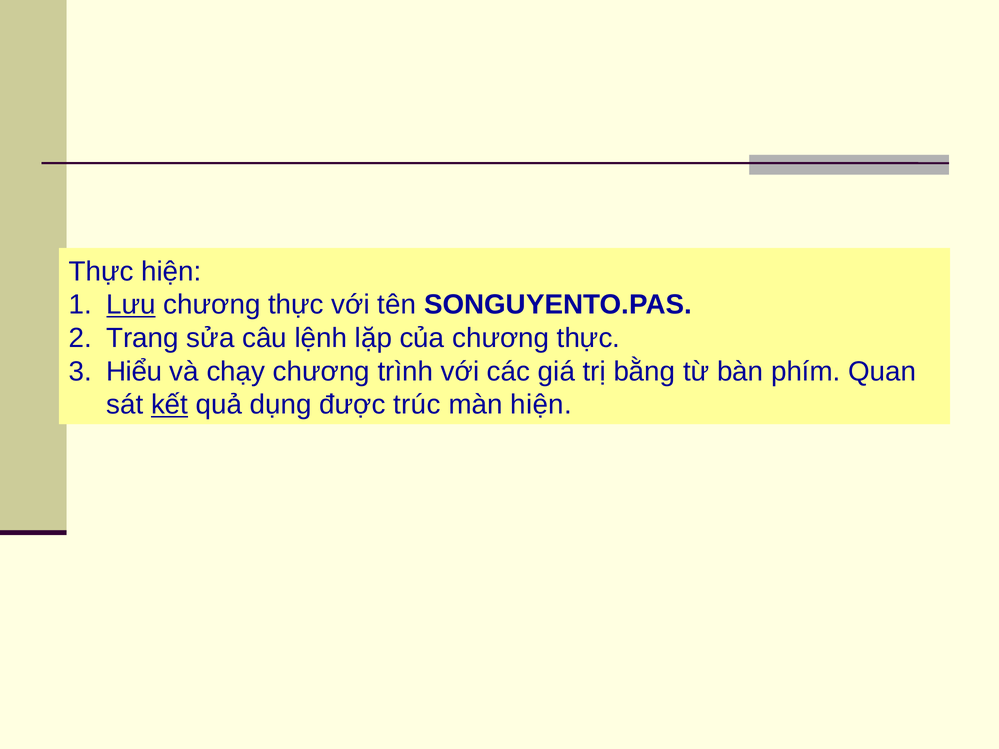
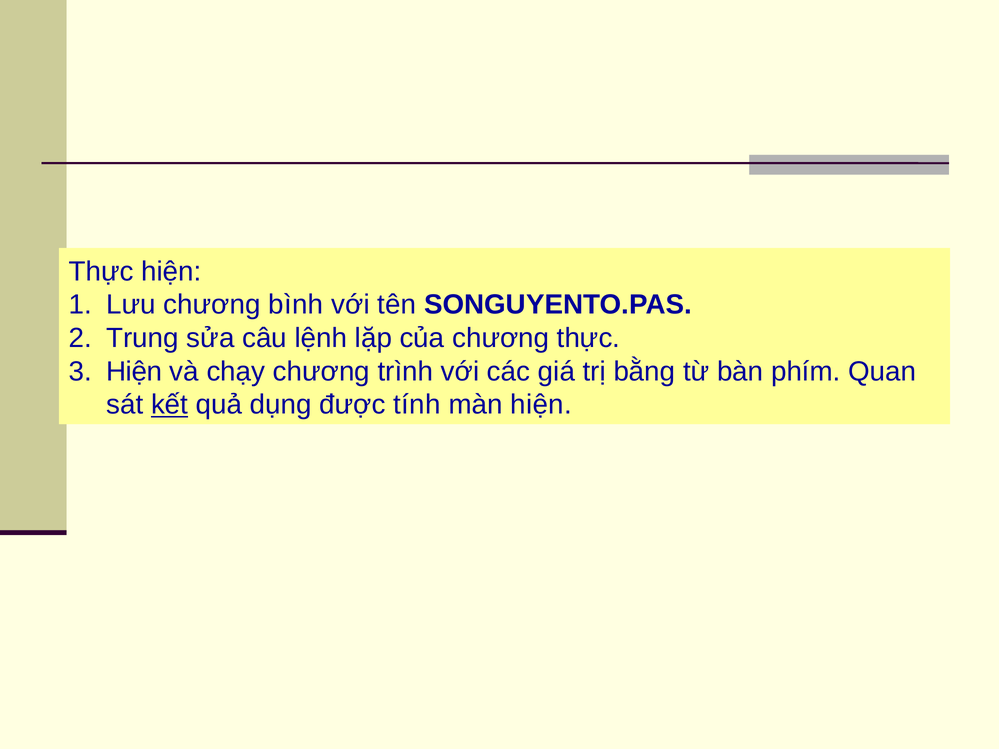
Lưu underline: present -> none (131, 305)
thực: thực -> bình (296, 305)
Trang: Trang -> Trung (143, 338)
Hiểu: Hiểu -> Hiện (134, 371)
trúc: trúc -> tính (417, 405)
